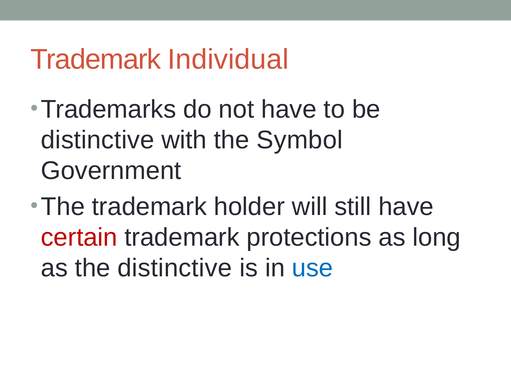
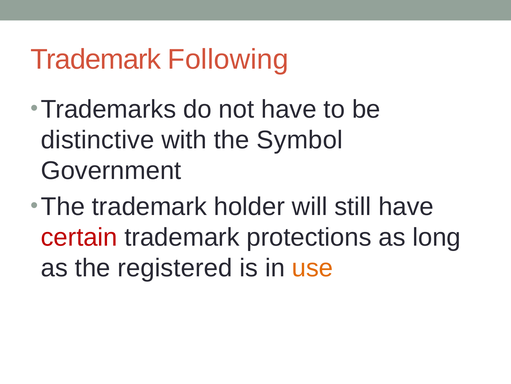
Individual: Individual -> Following (228, 59)
the distinctive: distinctive -> registered (175, 268)
use colour: blue -> orange (313, 268)
